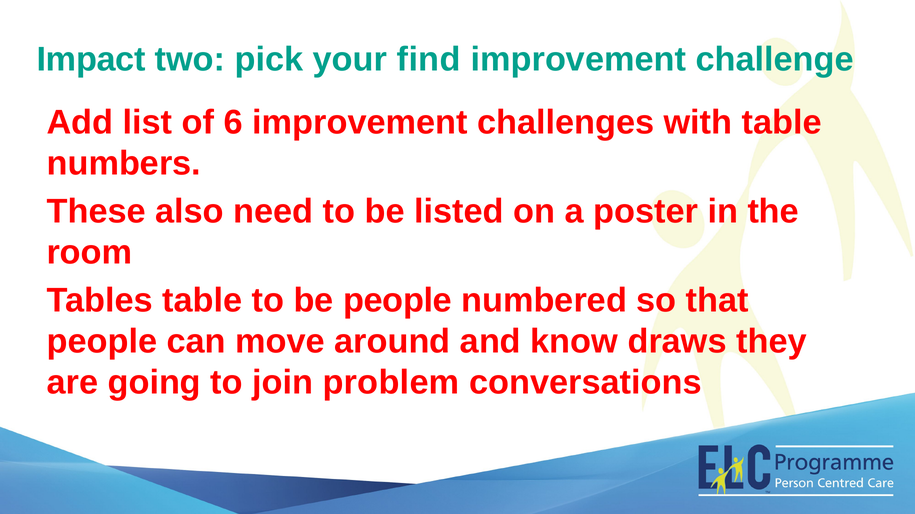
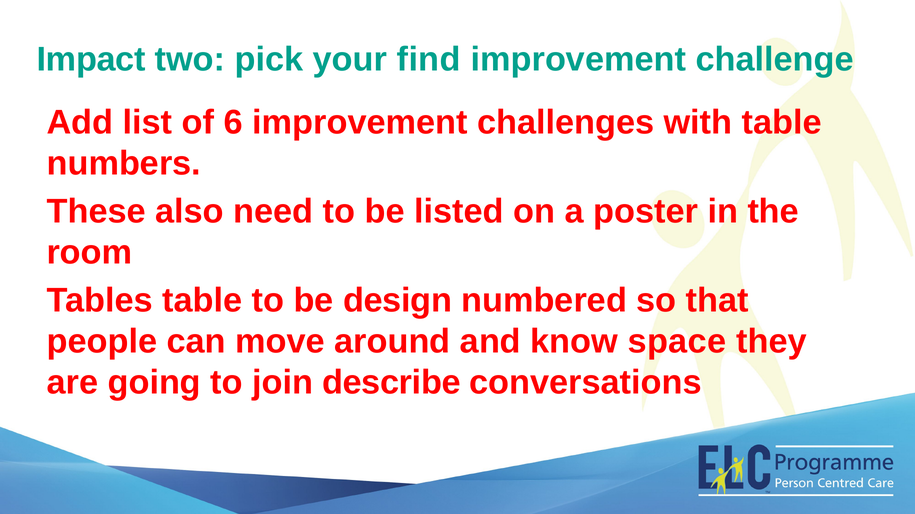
be people: people -> design (398, 301)
draws: draws -> space (677, 342)
problem: problem -> describe (391, 383)
